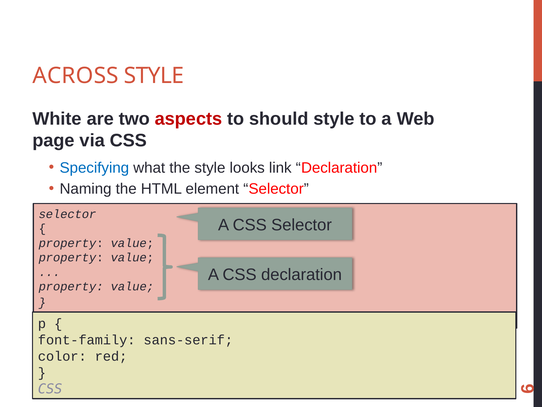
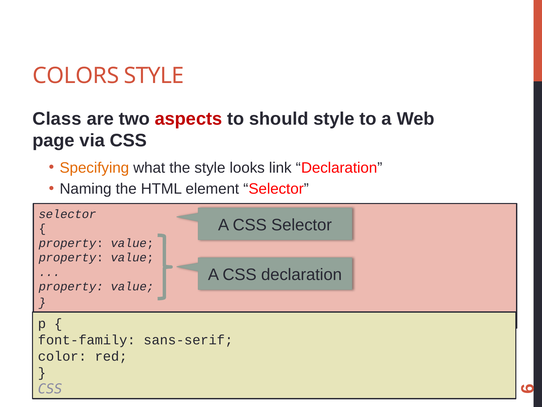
ACROSS: ACROSS -> COLORS (76, 76)
White: White -> Class (57, 119)
Specifying colour: blue -> orange (94, 168)
